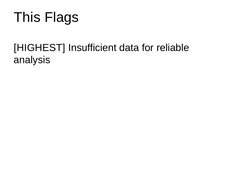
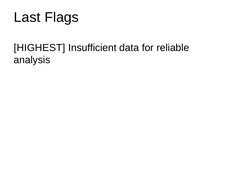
This: This -> Last (27, 17)
